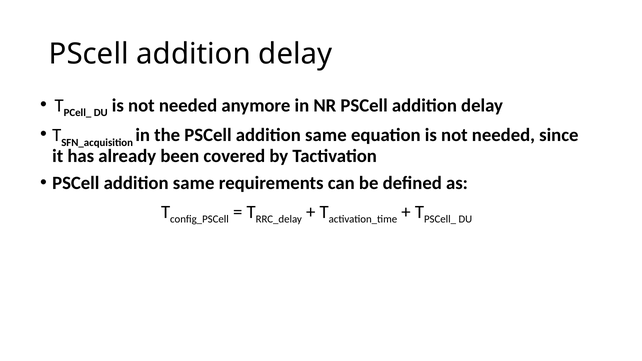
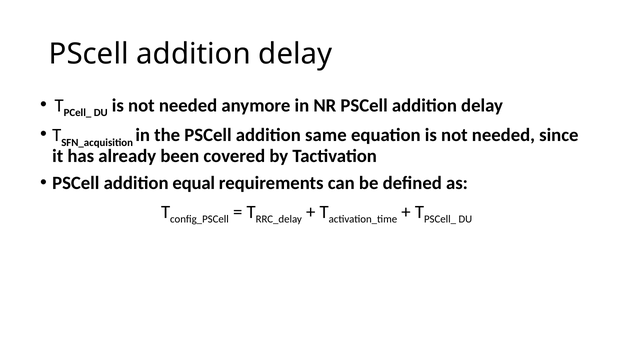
same: same -> equal (194, 183)
